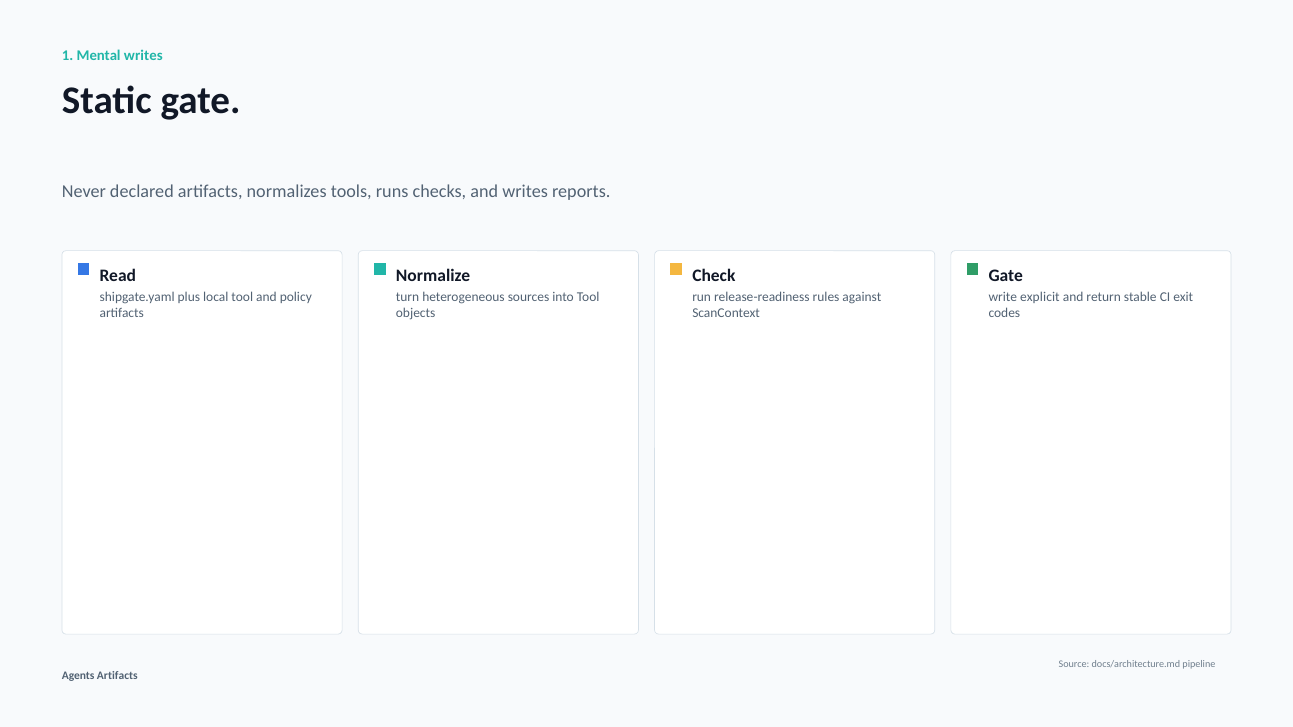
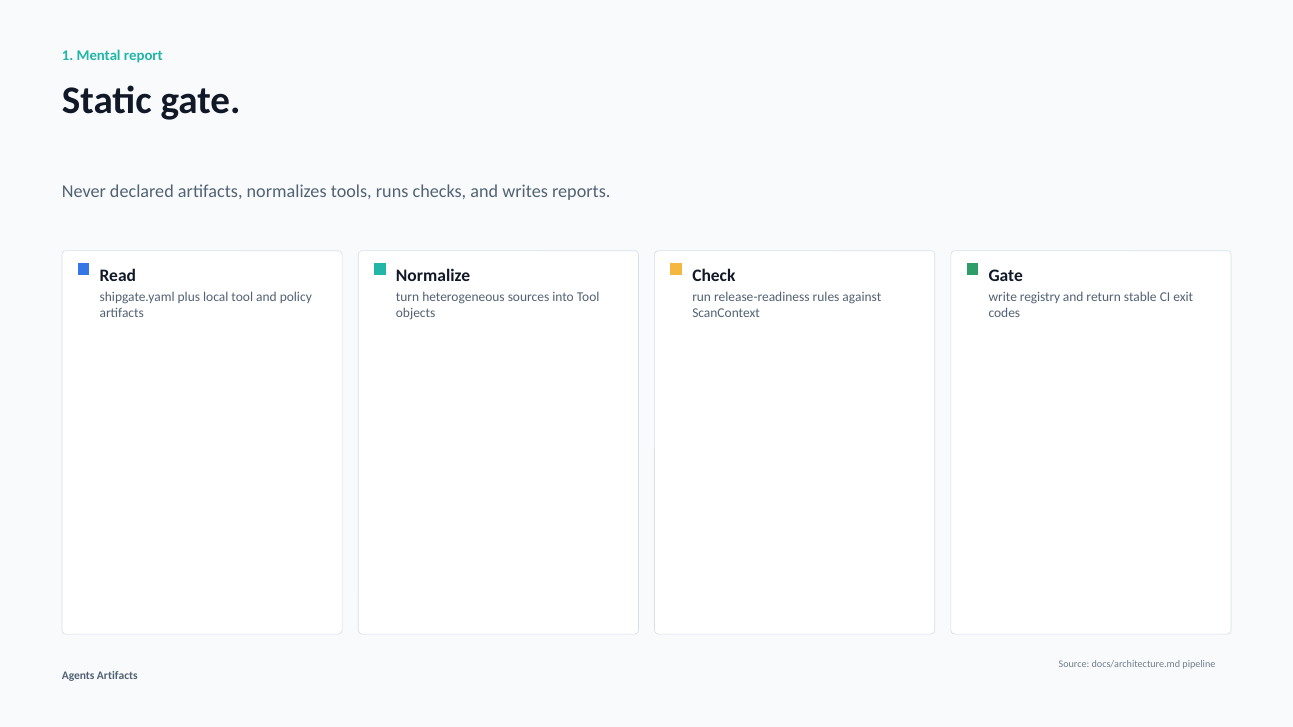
Mental writes: writes -> report (143, 56)
explicit: explicit -> registry (1040, 297)
